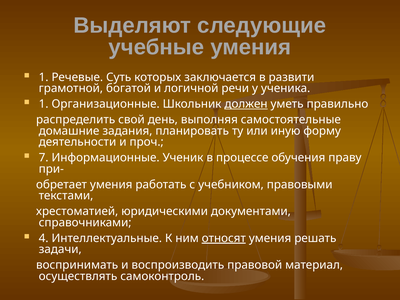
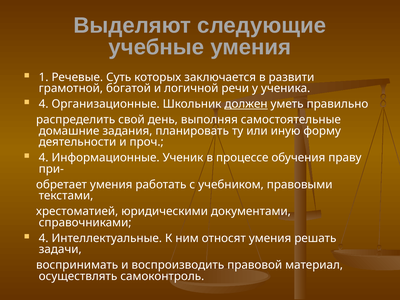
1: 1 -> 4 (44, 104)
7: 7 -> 4 (44, 158)
относят underline: present -> none (224, 238)
